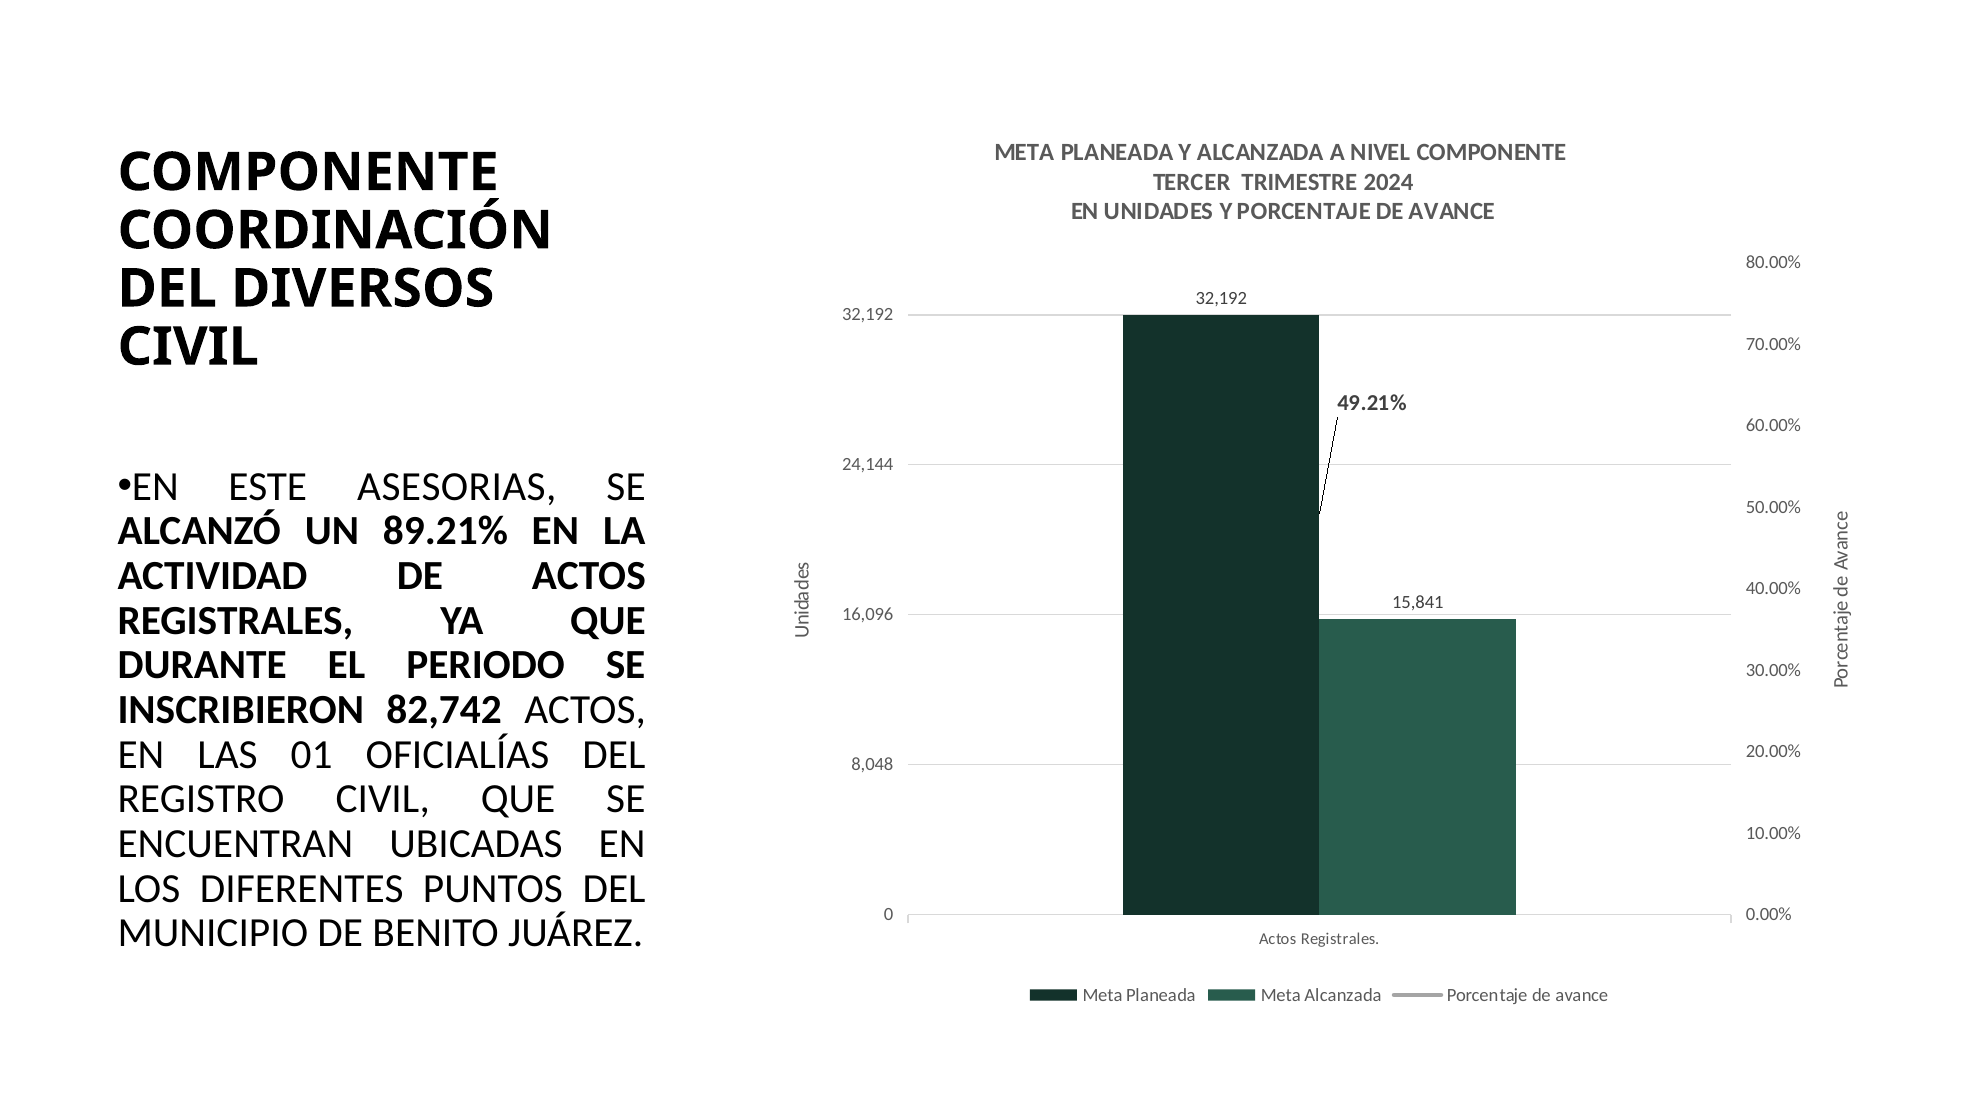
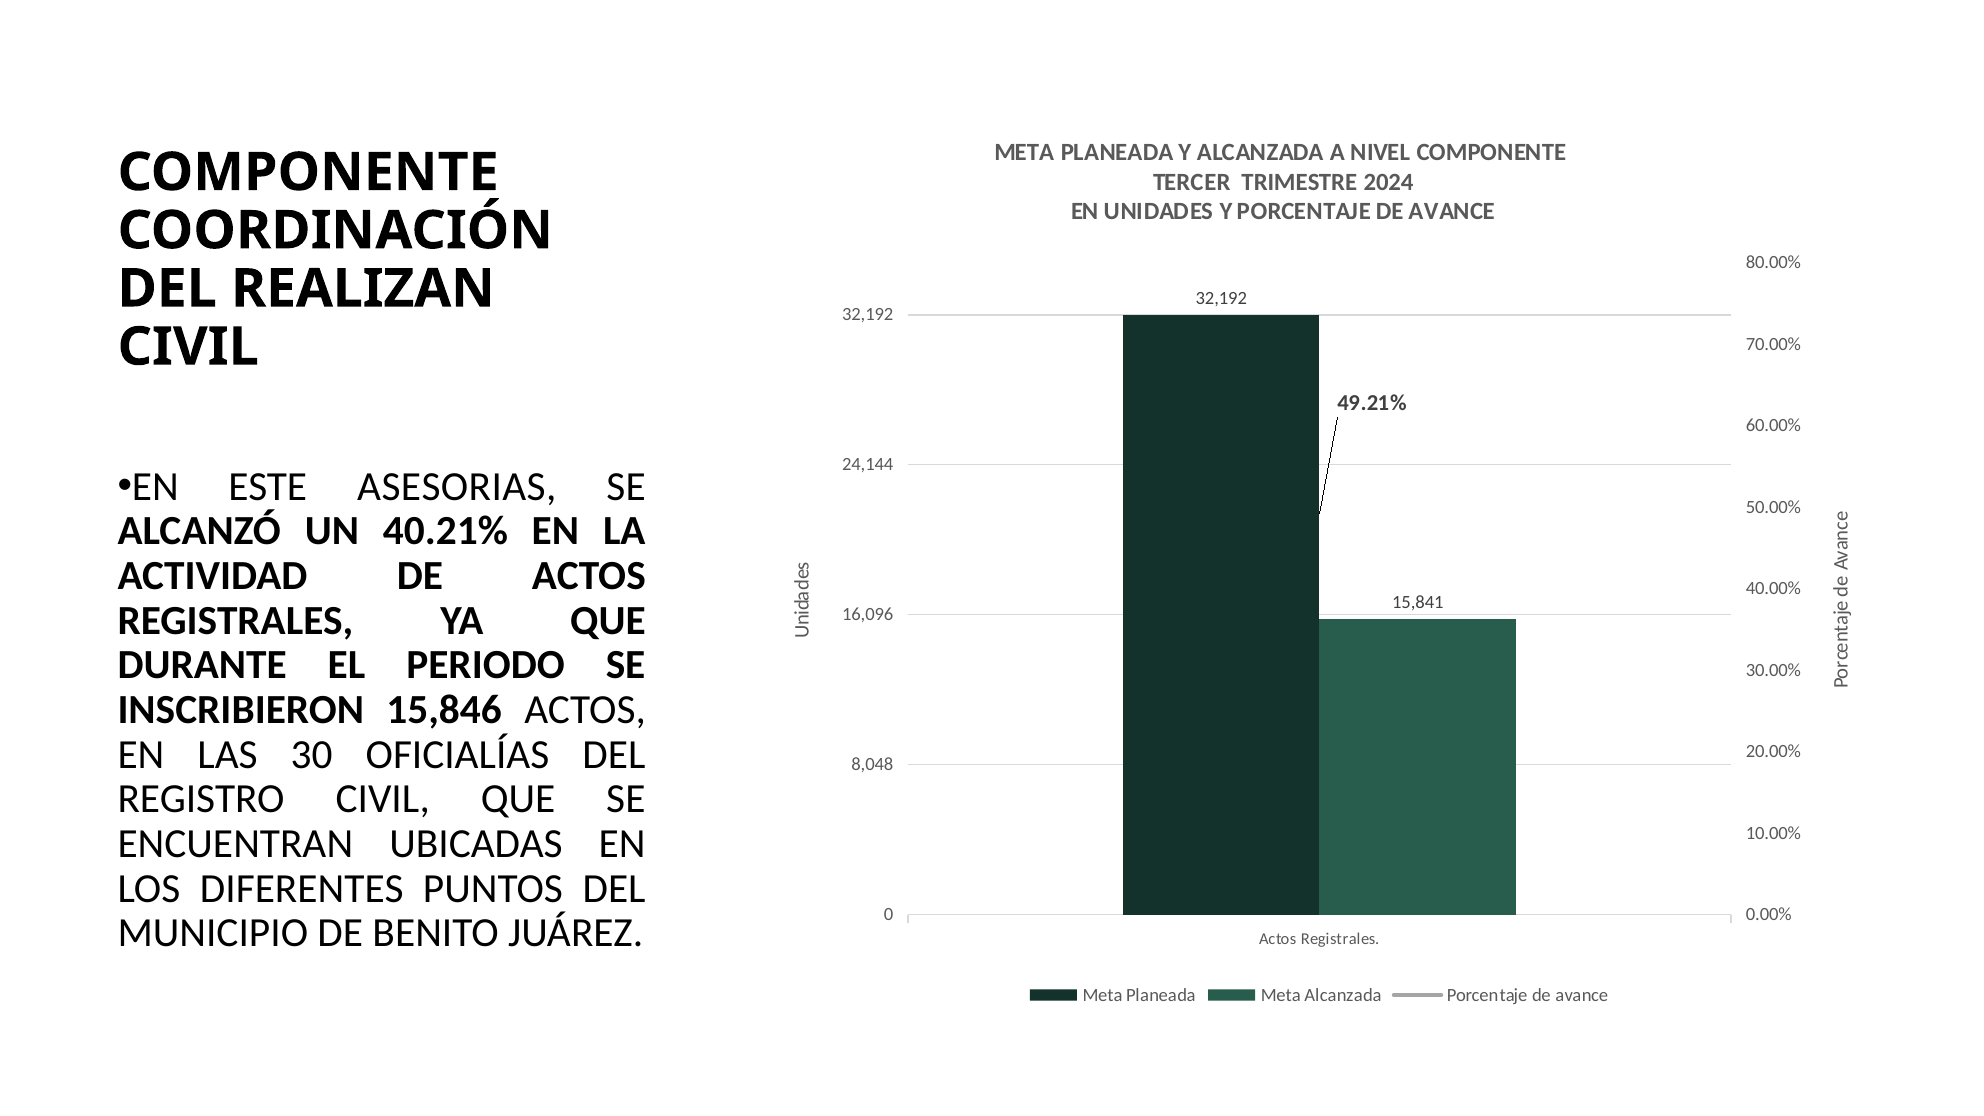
DIVERSOS: DIVERSOS -> REALIZAN (363, 289)
89.21%: 89.21% -> 40.21% (445, 531)
82,742: 82,742 -> 15,846 (444, 710)
01: 01 -> 30 (312, 755)
